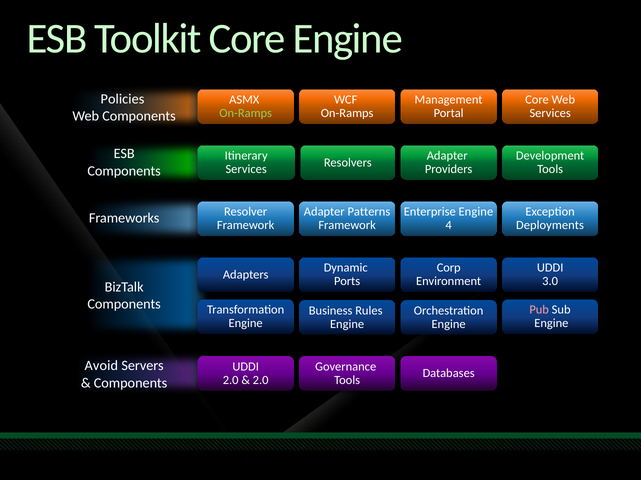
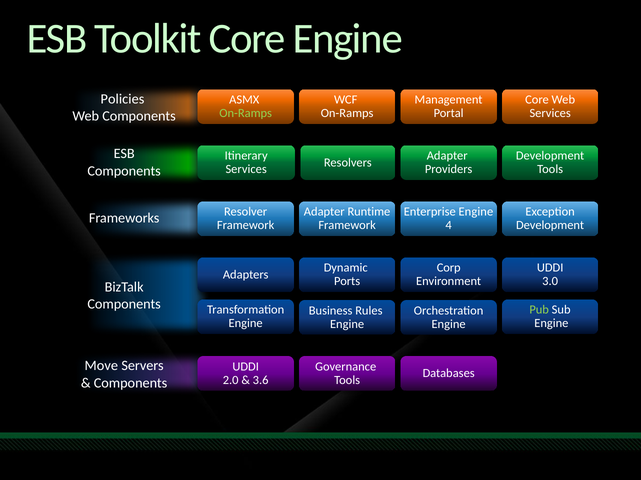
Patterns: Patterns -> Runtime (369, 212)
Deployments: Deployments -> Development (550, 226)
Pub colour: pink -> light green (539, 310)
Avoid: Avoid -> Move (101, 366)
2.0: 2.0 -> 3.6 (261, 381)
